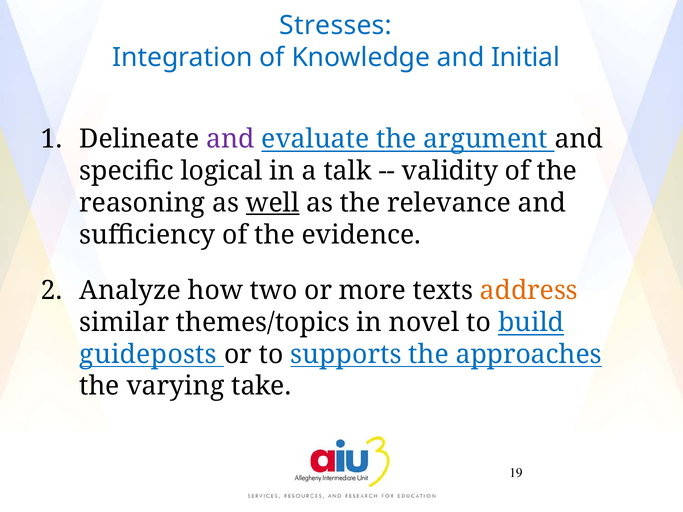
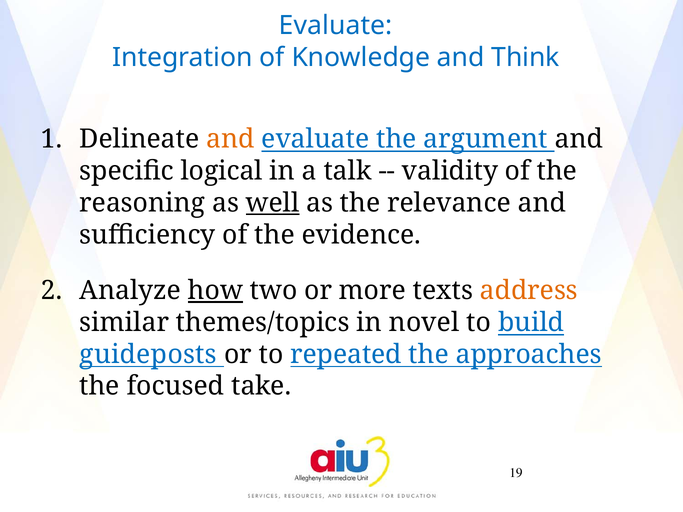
Stresses: Stresses -> Evaluate (336, 26)
Initial: Initial -> Think (525, 58)
and colour: purple -> orange (230, 139)
how underline: none -> present (215, 291)
supports: supports -> repeated (346, 355)
varying: varying -> focused (175, 386)
